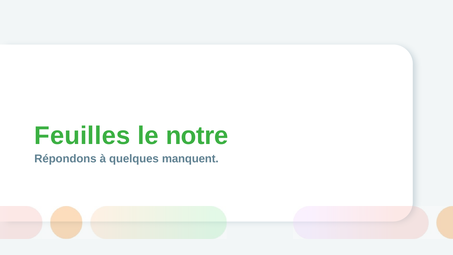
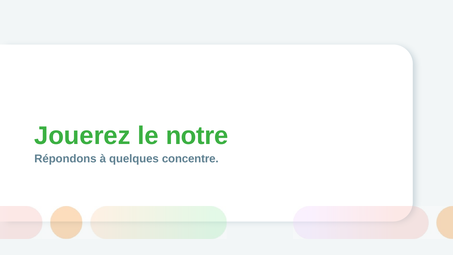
Feuilles: Feuilles -> Jouerez (82, 136)
manquent: manquent -> concentre (190, 158)
